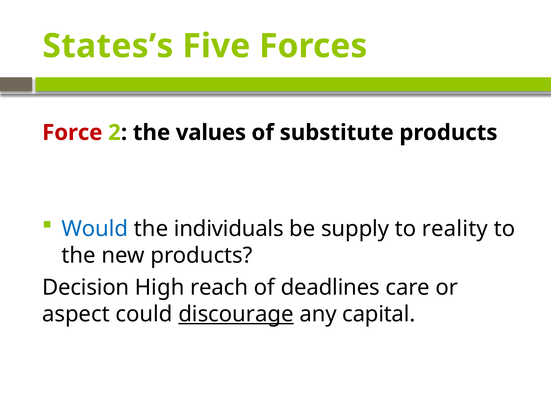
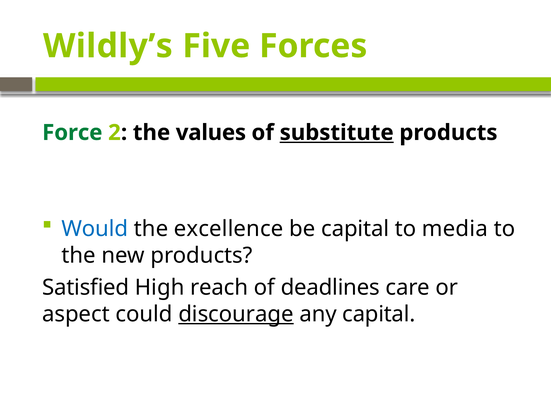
States’s: States’s -> Wildly’s (108, 46)
Force colour: red -> green (72, 132)
substitute underline: none -> present (337, 132)
individuals: individuals -> excellence (229, 228)
be supply: supply -> capital (355, 228)
reality: reality -> media (455, 228)
Decision: Decision -> Satisfied (86, 287)
